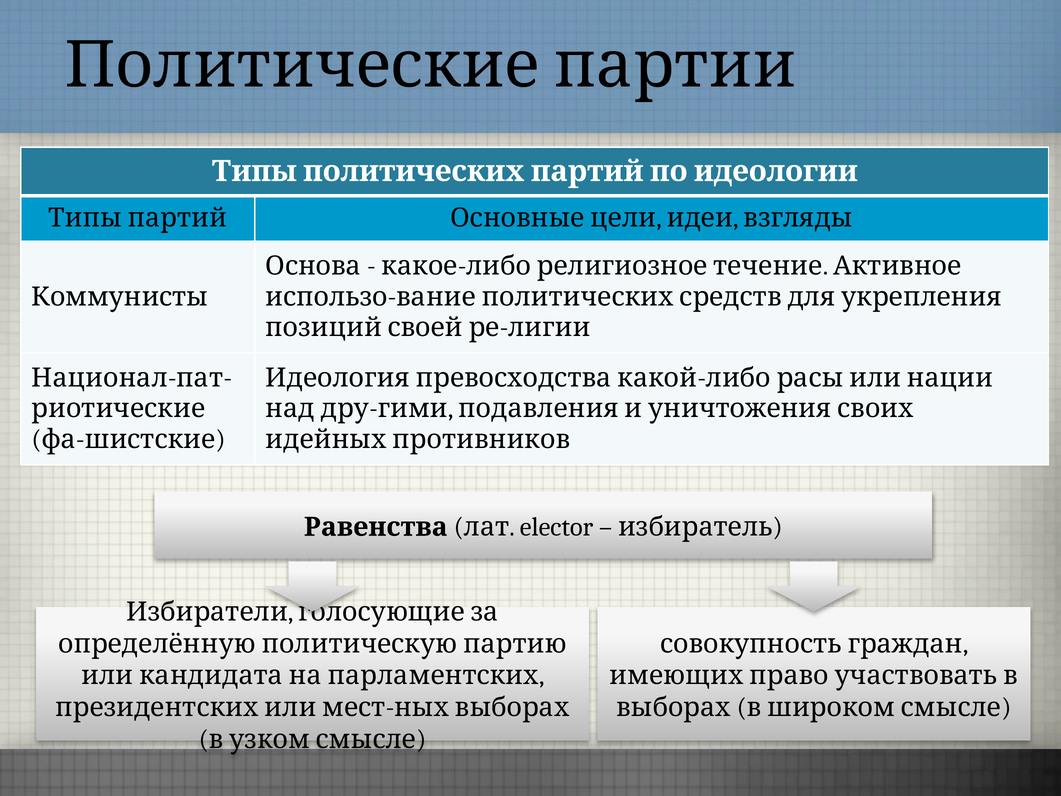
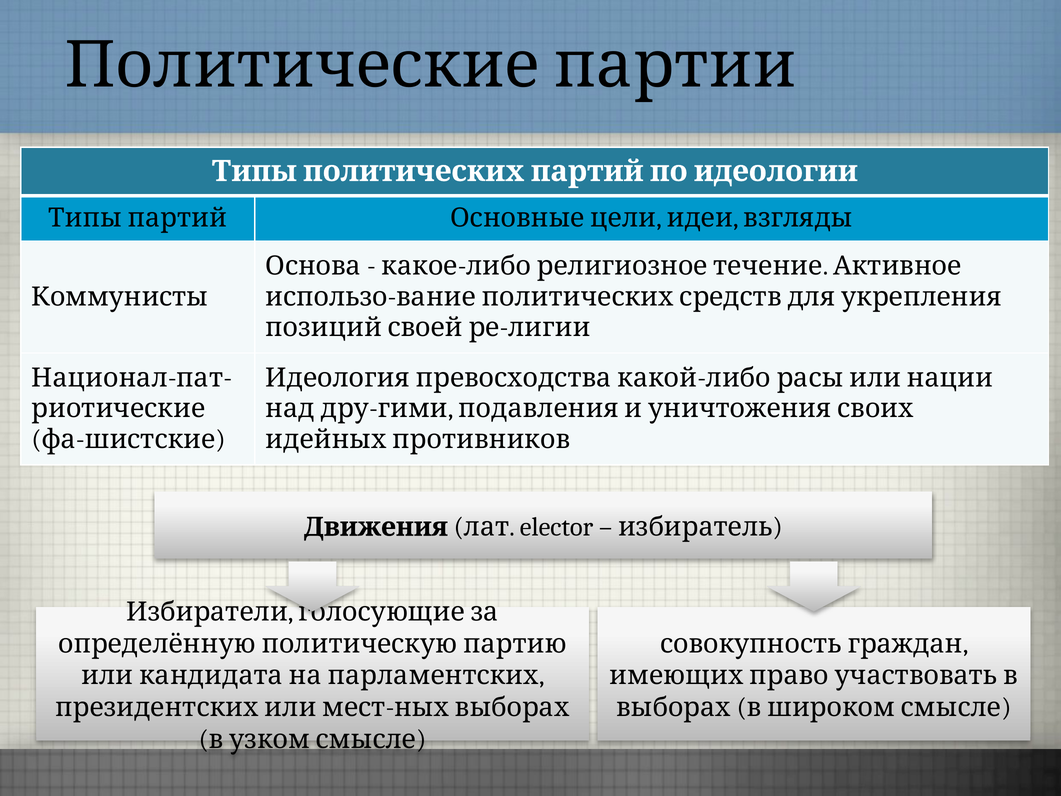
Равенства: Равенства -> Движения (376, 527)
